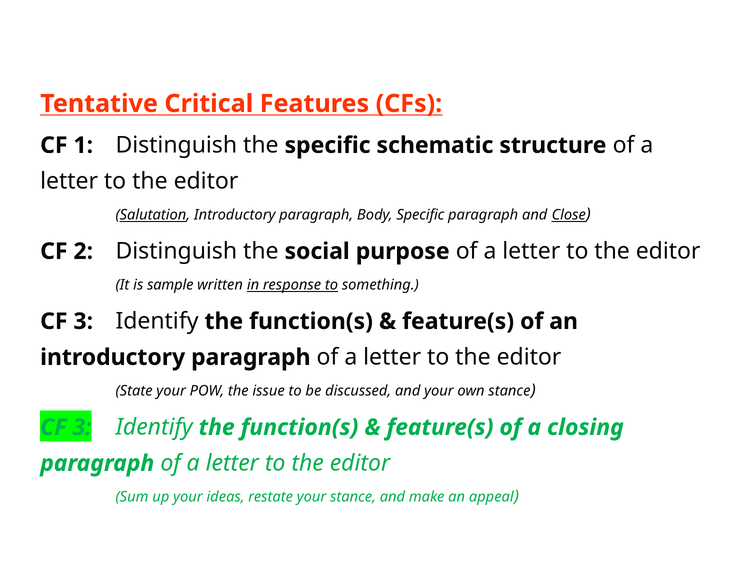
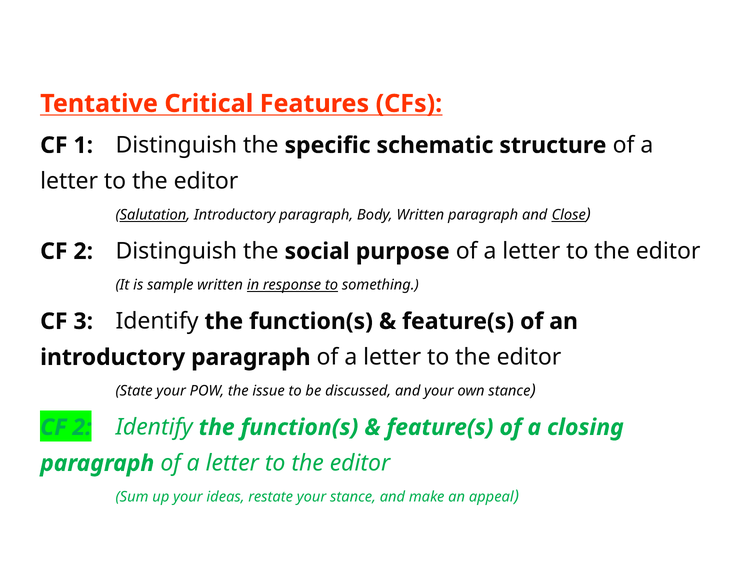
Body Specific: Specific -> Written (420, 215)
3: 3 -> 2 (82, 427)
